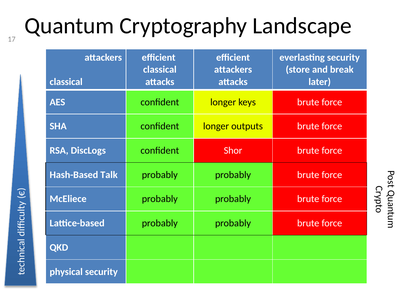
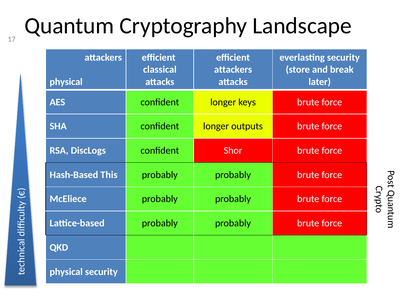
classical: classical -> physical (66, 82)
Talk: Talk -> This (109, 175)
